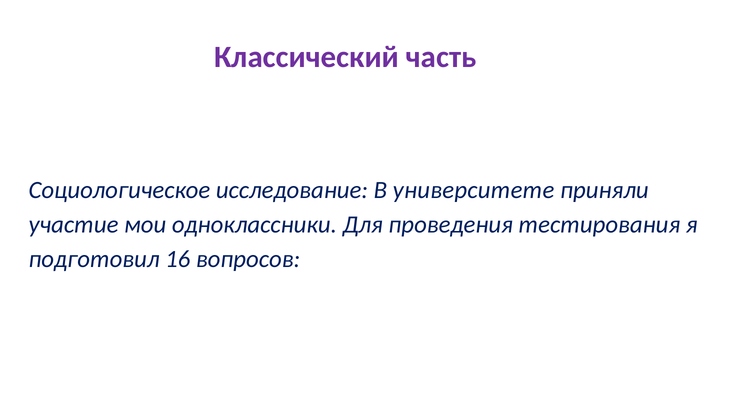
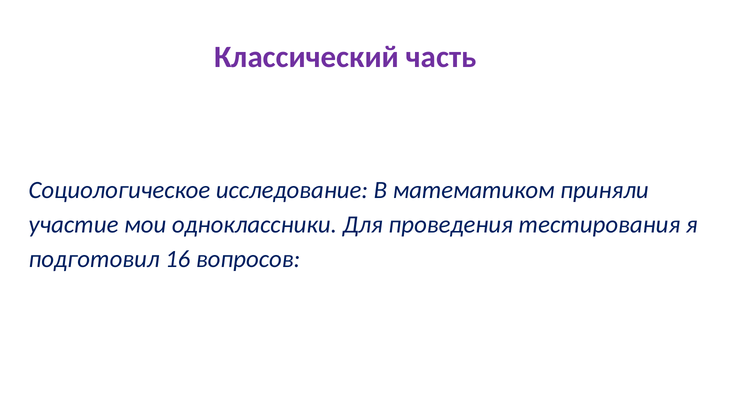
университете: университете -> математиком (474, 190)
